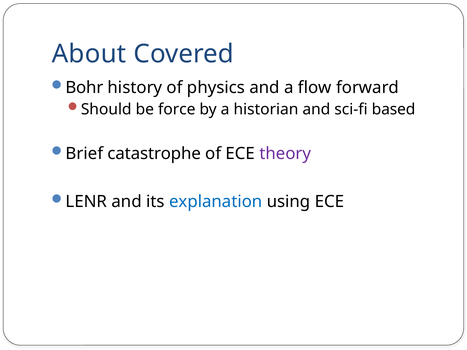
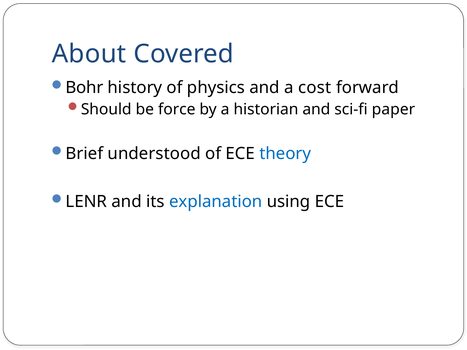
flow: flow -> cost (315, 88)
based: based -> paper (393, 109)
catastrophe: catastrophe -> understood (154, 154)
theory colour: purple -> blue (285, 154)
